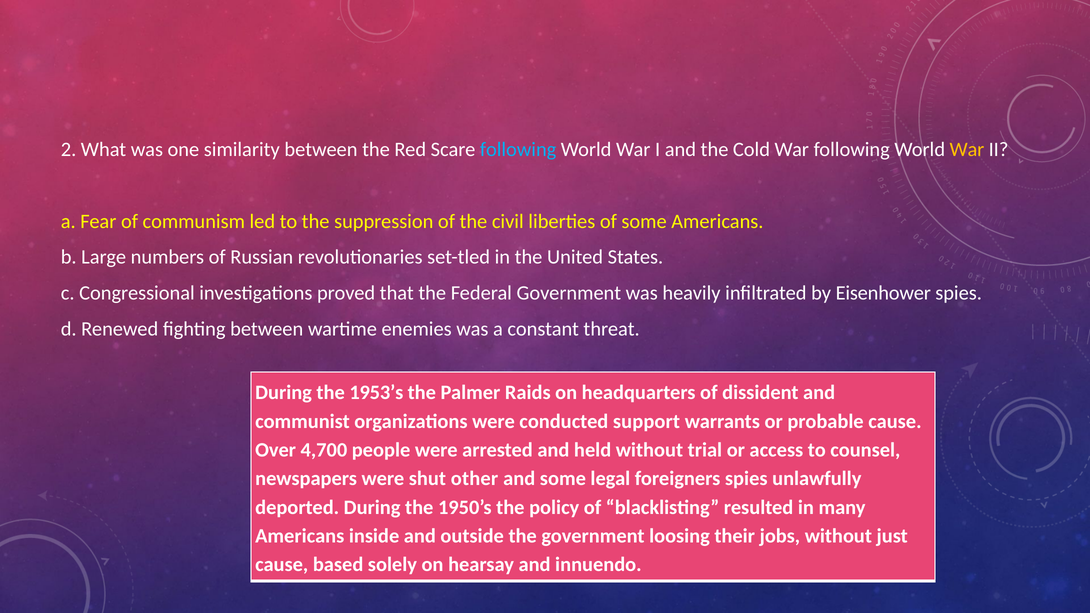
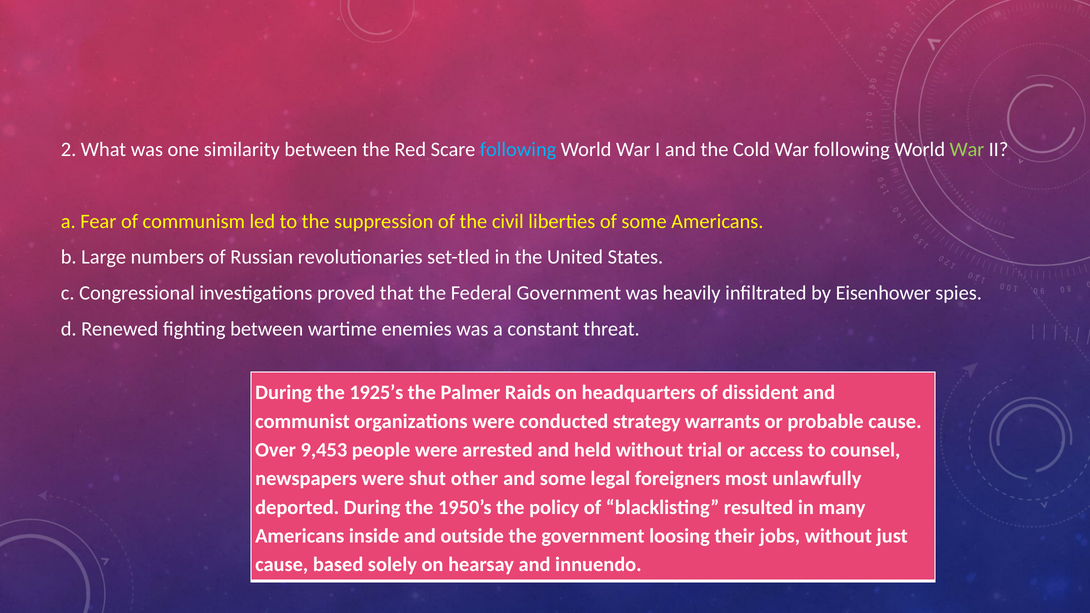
War colour: yellow -> light green (967, 150)
1953’s: 1953’s -> 1925’s (376, 393)
support: support -> strategy (647, 421)
4,700: 4,700 -> 9,453 (324, 450)
foreigners spies: spies -> most (746, 479)
